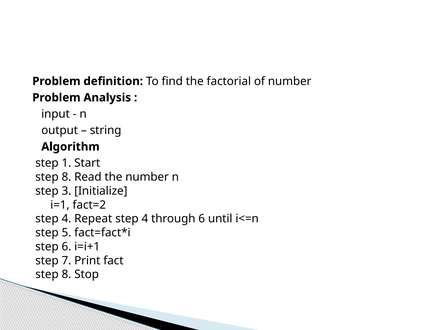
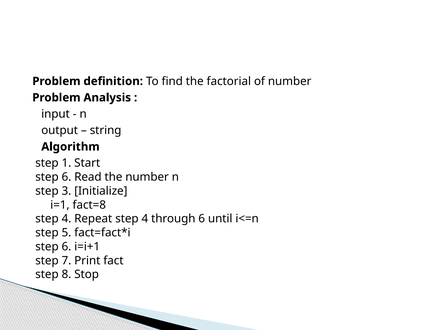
8: 8 -> 6 (66, 177)
fact=2: fact=2 -> fact=8 (89, 204)
